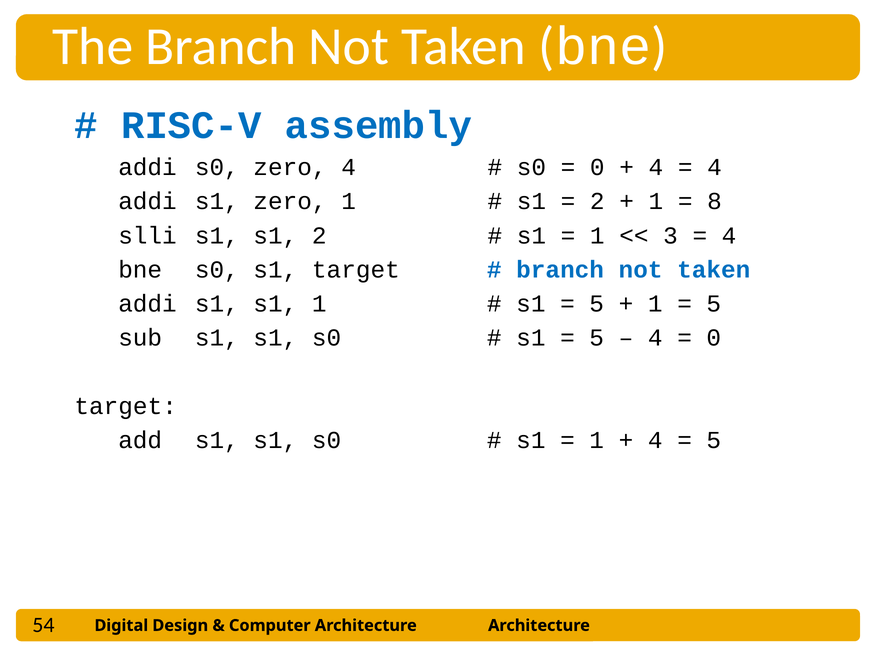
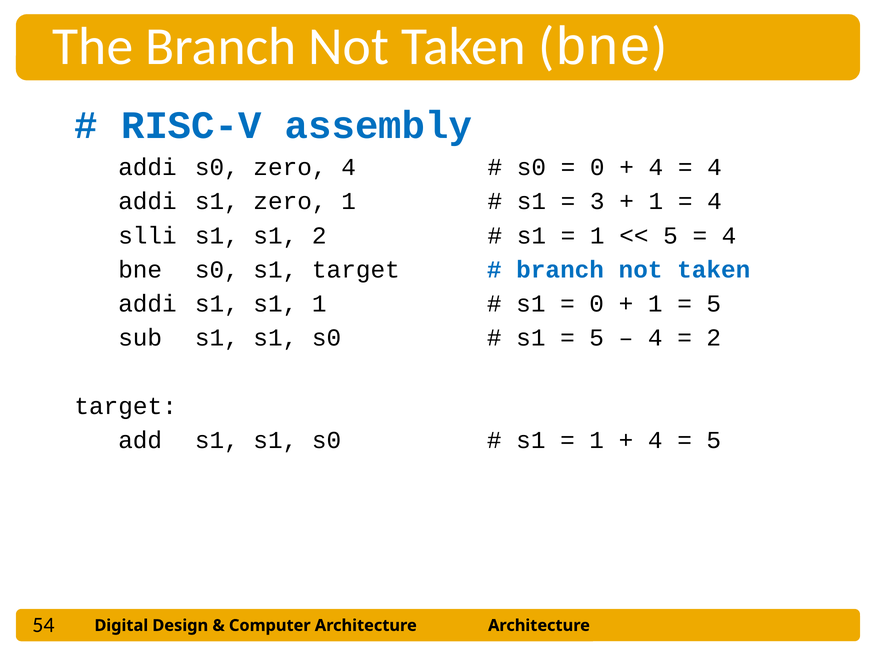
2: 2 -> 3 (597, 201)
8: 8 -> 4 (714, 201)
3: 3 -> 5 (670, 235)
5: 5 -> 0 (597, 304)
0: 0 -> 2 (714, 338)
